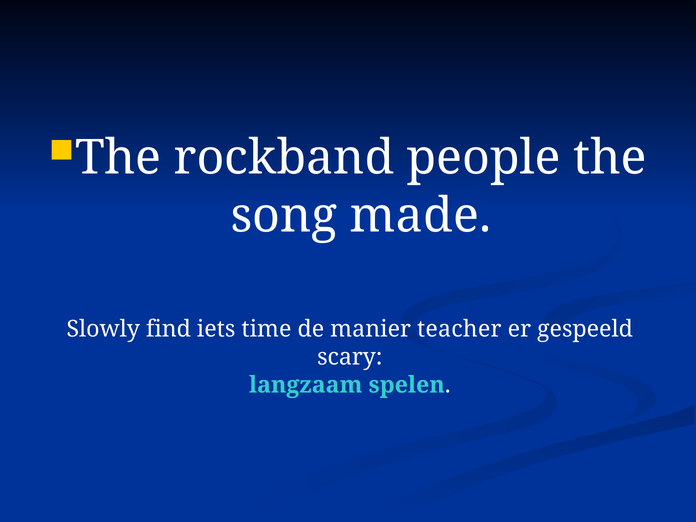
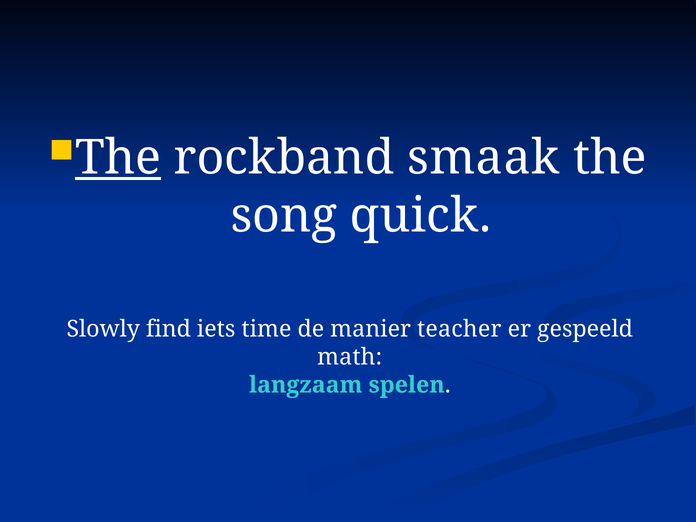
The underline: none -> present (118, 158)
people: people -> smaak (483, 158)
made: made -> quick (420, 216)
scary: scary -> math (350, 357)
